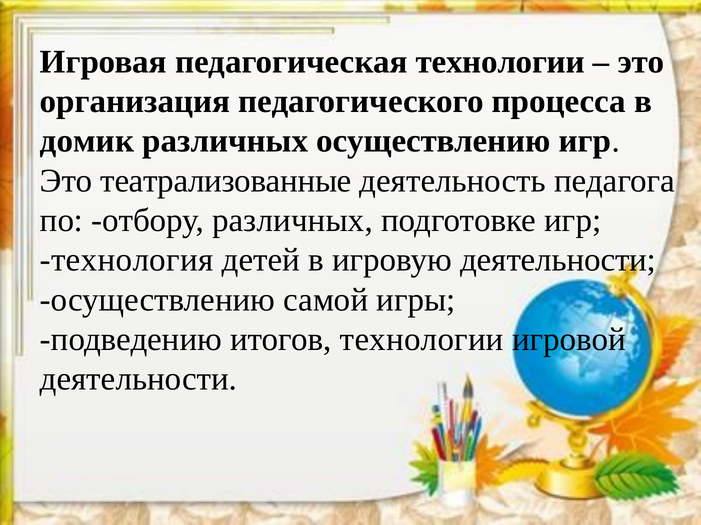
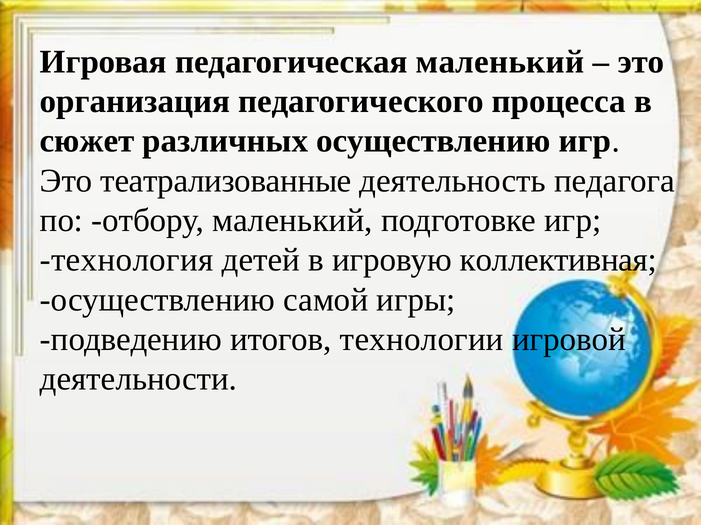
педагогическая технологии: технологии -> маленький (500, 62)
домик: домик -> сюжет (87, 141)
отбору различных: различных -> маленький (292, 221)
игровую деятельности: деятельности -> коллективная (558, 260)
